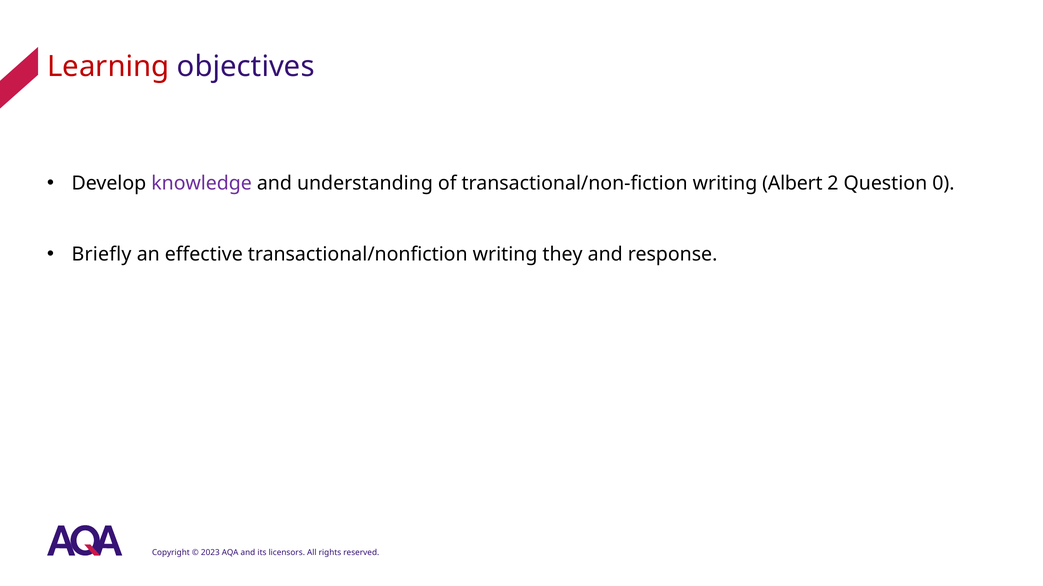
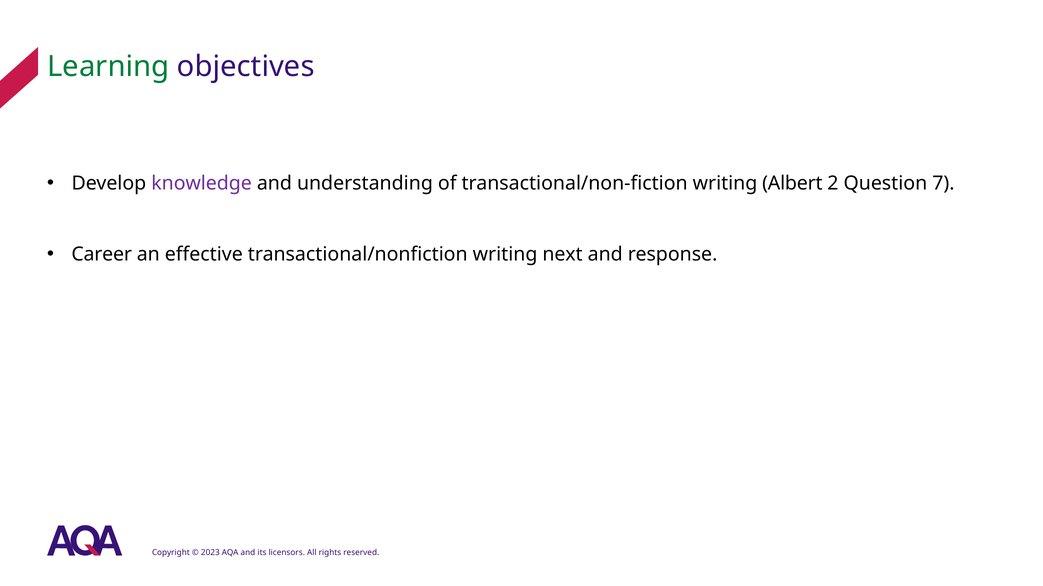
Learning colour: red -> green (108, 67)
0: 0 -> 7 (943, 183)
Briefly: Briefly -> Career (102, 255)
they: they -> next (563, 255)
